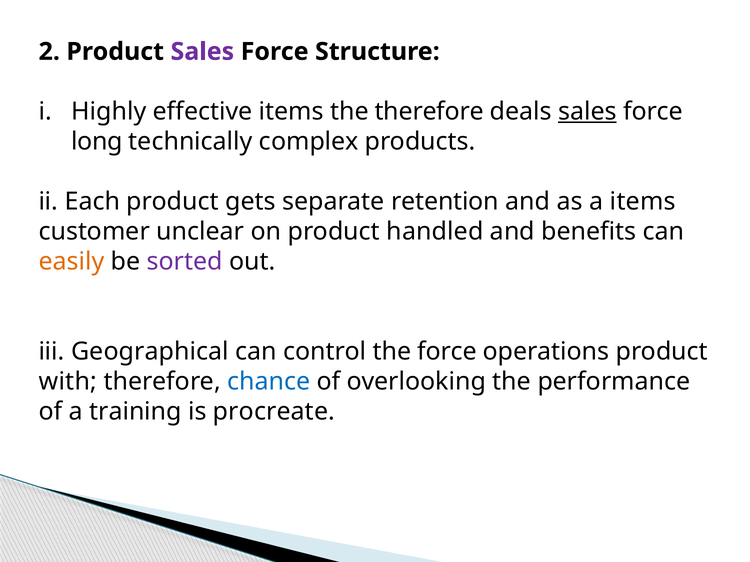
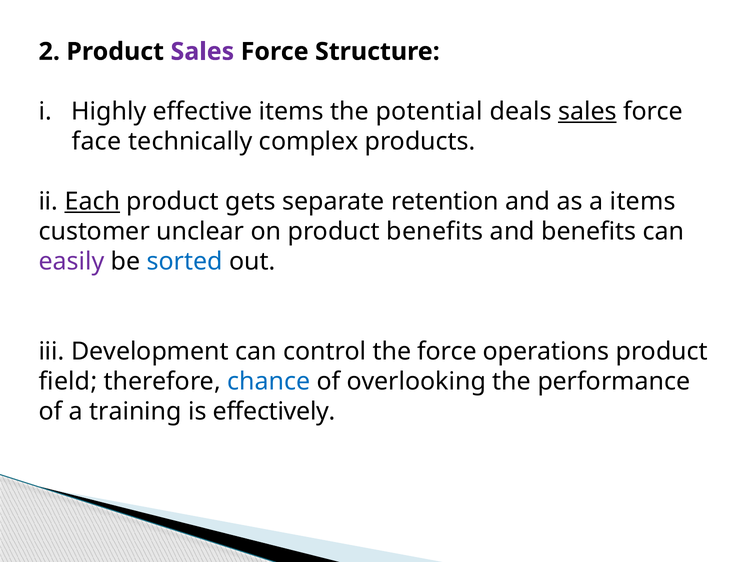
the therefore: therefore -> potential (429, 112)
long: long -> face (97, 142)
Each underline: none -> present (92, 202)
product handled: handled -> benefits (435, 232)
easily colour: orange -> purple (71, 262)
sorted colour: purple -> blue (185, 262)
Geographical: Geographical -> Development (150, 352)
with: with -> field (68, 382)
procreate: procreate -> effectively (274, 412)
